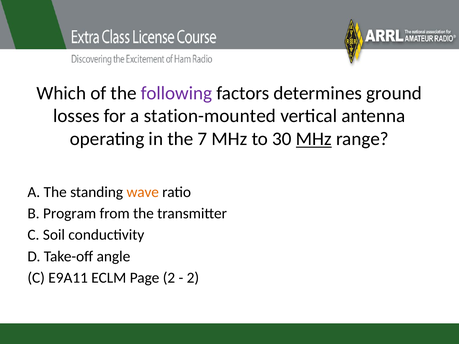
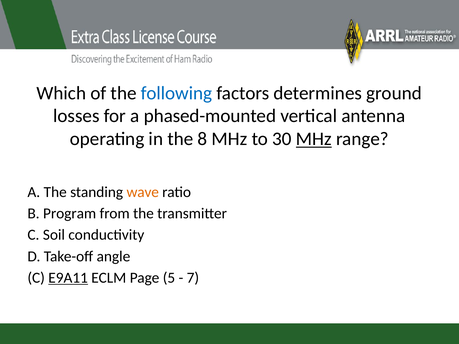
following colour: purple -> blue (177, 93)
station-mounted: station-mounted -> phased-mounted (210, 116)
7: 7 -> 8 (202, 139)
E9A11 underline: none -> present (68, 278)
Page 2: 2 -> 5 (169, 278)
2: 2 -> 7 (193, 278)
